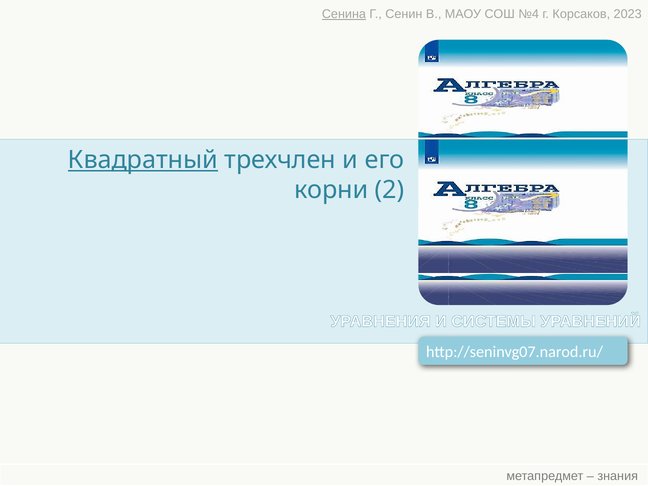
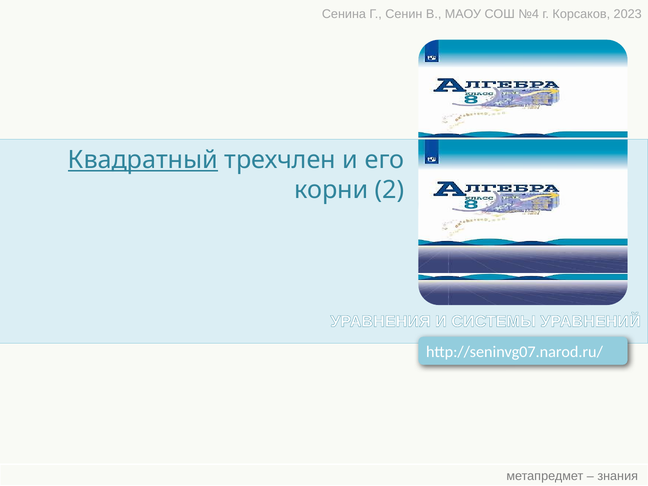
Сенина underline: present -> none (344, 14)
